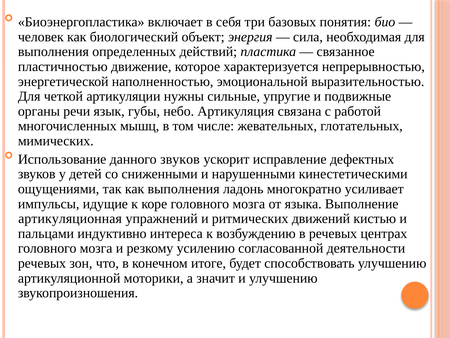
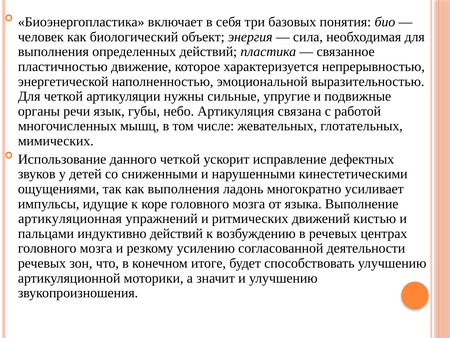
данного звуков: звуков -> четкой (180, 159)
индуктивно интереса: интереса -> действий (176, 233)
